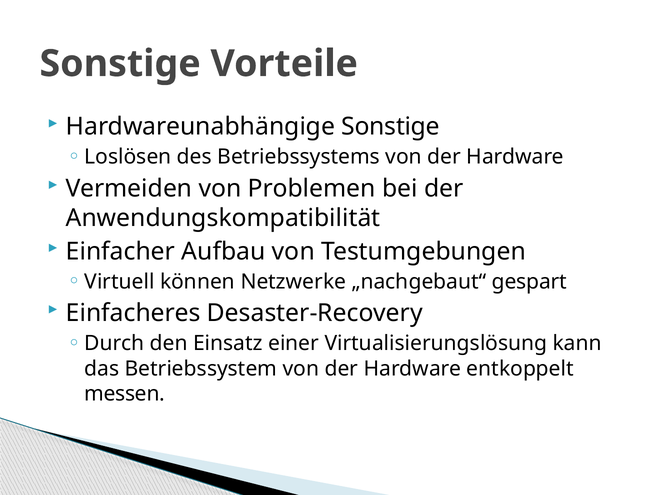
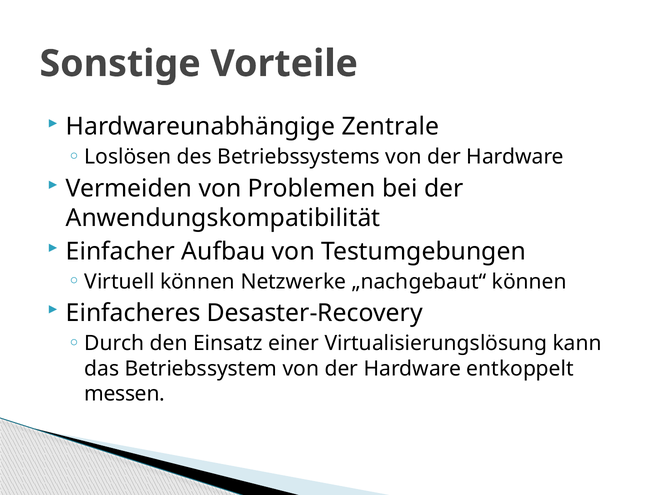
Hardwareunabhängige Sonstige: Sonstige -> Zentrale (390, 127)
„nachgebaut“ gespart: gespart -> können (529, 282)
